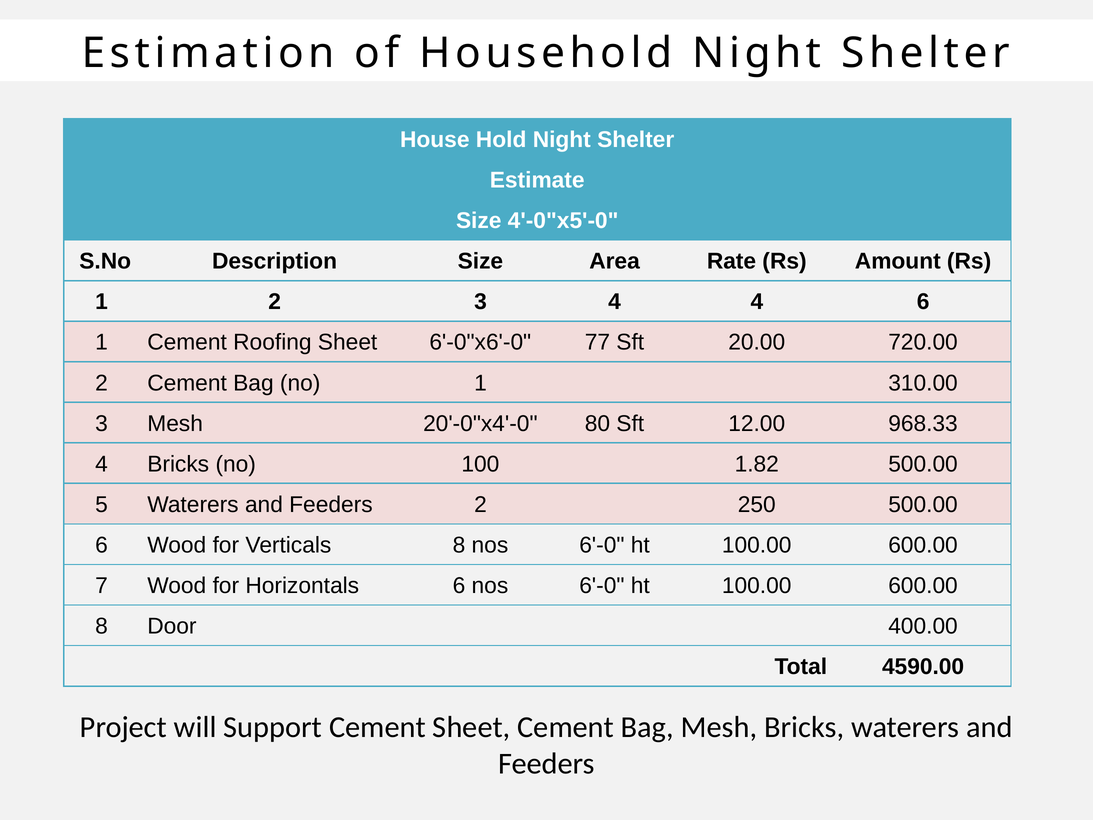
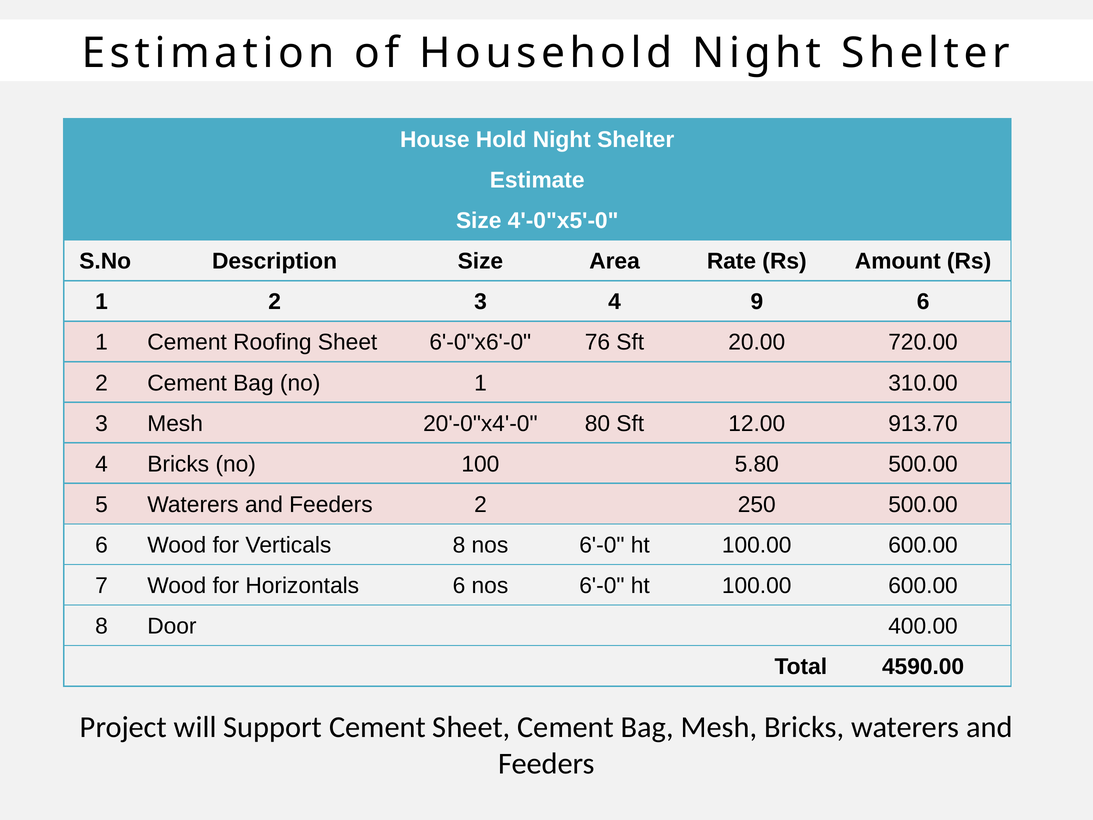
4 4: 4 -> 9 (757, 302)
77: 77 -> 76 (597, 342)
968.33: 968.33 -> 913.70 (923, 423)
1.82: 1.82 -> 5.80 (757, 464)
